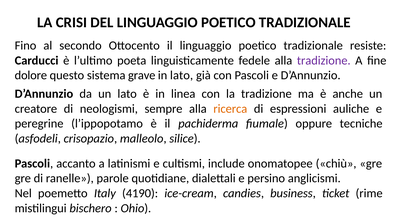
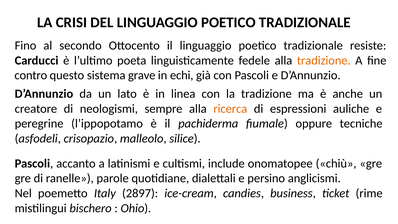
tradizione colour: purple -> orange (324, 60)
dolore: dolore -> contro (31, 75)
in lato: lato -> echi (182, 75)
4190: 4190 -> 2897 (140, 193)
